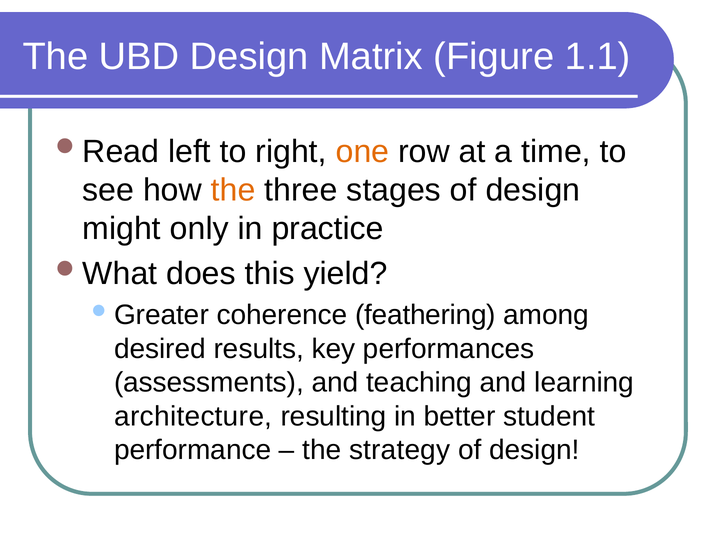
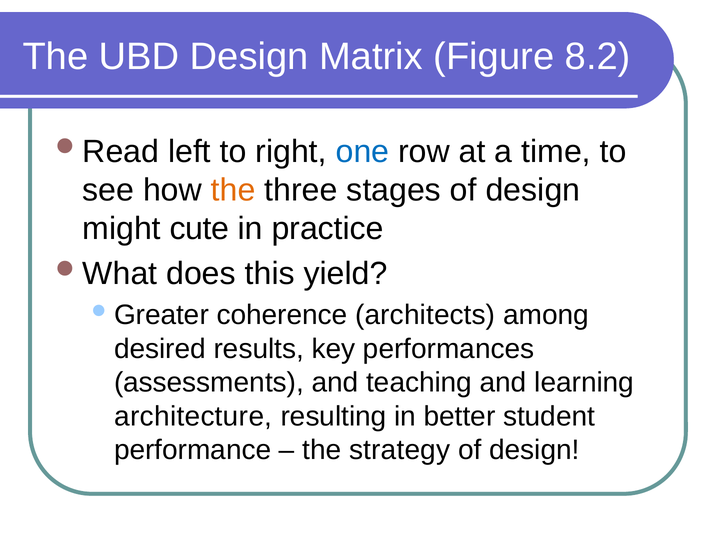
1.1: 1.1 -> 8.2 (598, 57)
one colour: orange -> blue (362, 151)
only: only -> cute (199, 228)
feathering: feathering -> architects (425, 315)
